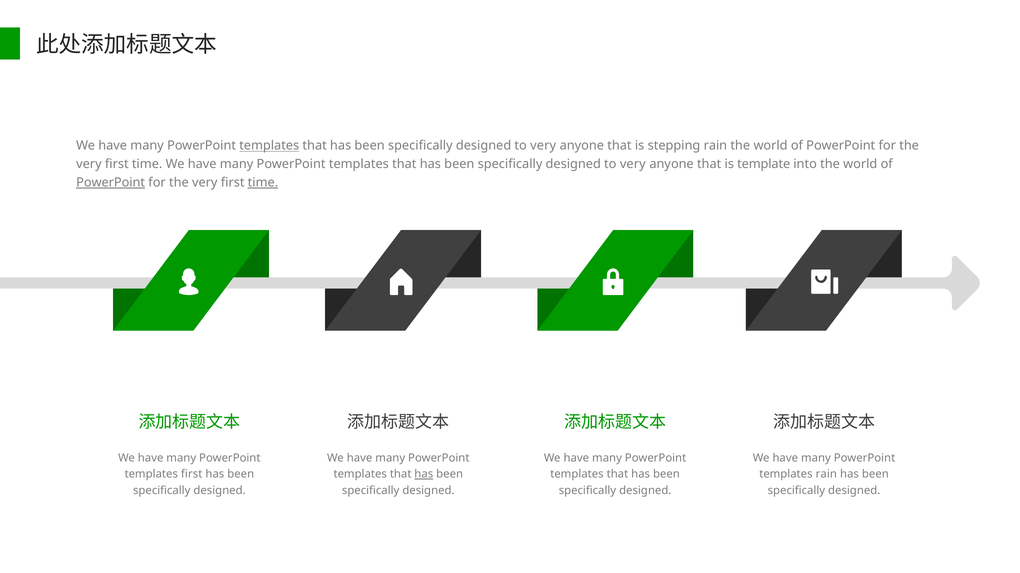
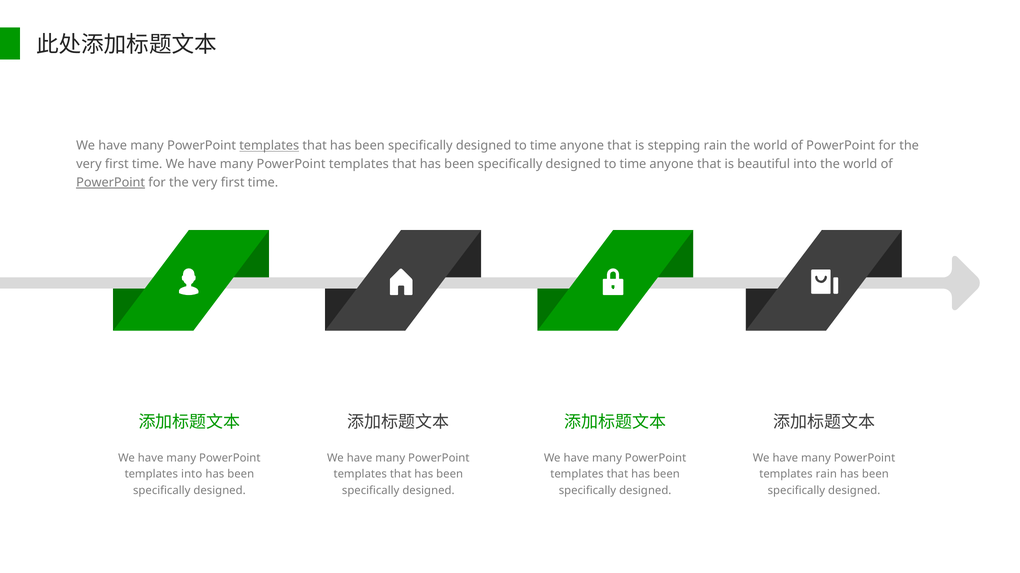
very: very -> time (543, 146)
very: very -> time (633, 164)
template: template -> beautiful (764, 164)
time underline: present -> none (263, 183)
templates first: first -> into (192, 475)
has underline: present -> none (424, 475)
